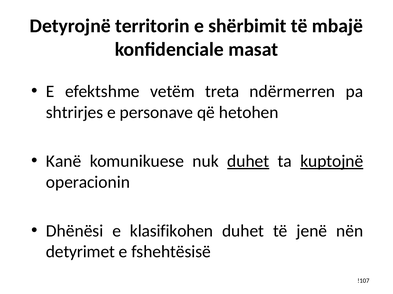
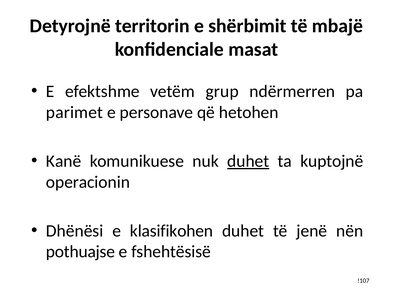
treta: treta -> grup (222, 92)
shtrirjes: shtrirjes -> parimet (74, 113)
kuptojnë underline: present -> none (332, 162)
detyrimet: detyrimet -> pothuajse (80, 252)
